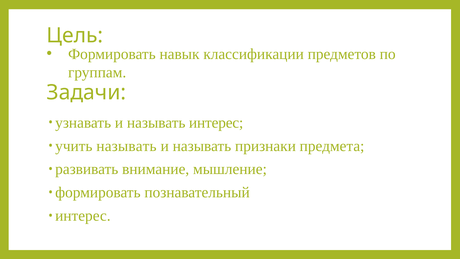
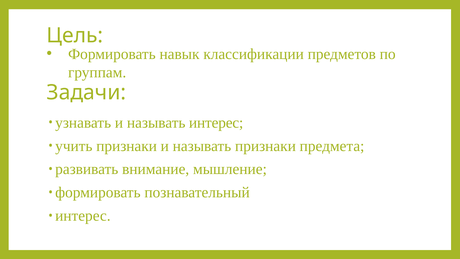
учить называть: называть -> признаки (127, 146)
